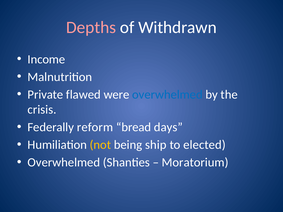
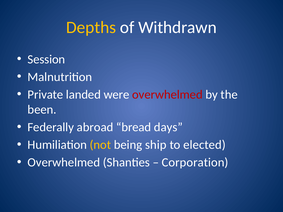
Depths colour: pink -> yellow (91, 27)
Income: Income -> Session (46, 59)
flawed: flawed -> landed (83, 95)
overwhelmed colour: blue -> red (167, 95)
crisis: crisis -> been (42, 110)
reform: reform -> abroad (95, 127)
Moratorium: Moratorium -> Corporation (195, 163)
